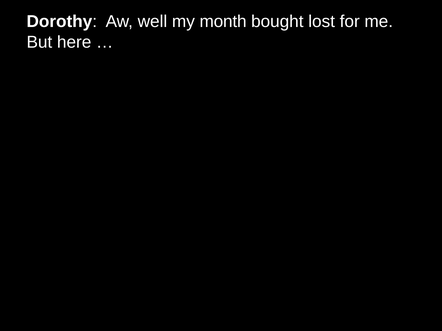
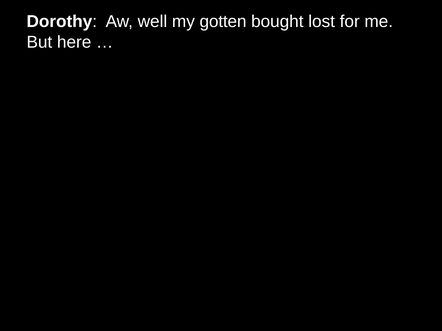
month: month -> gotten (223, 21)
